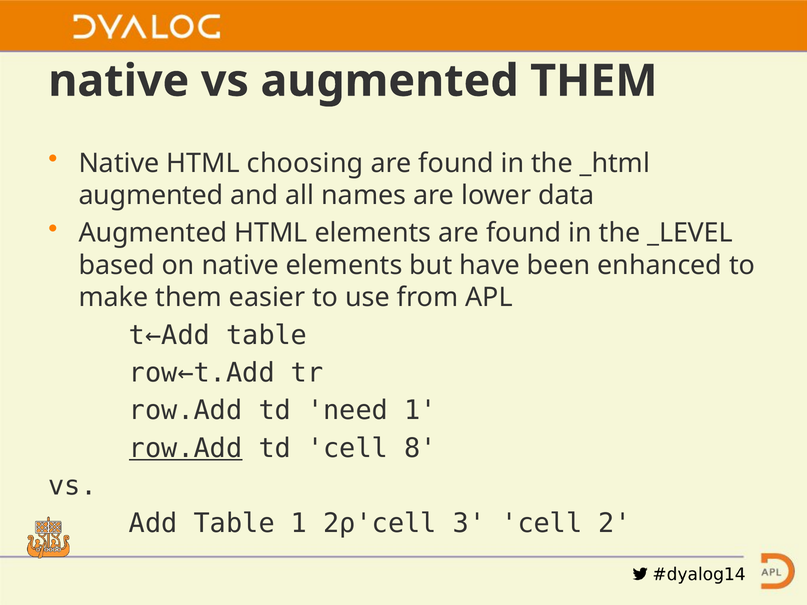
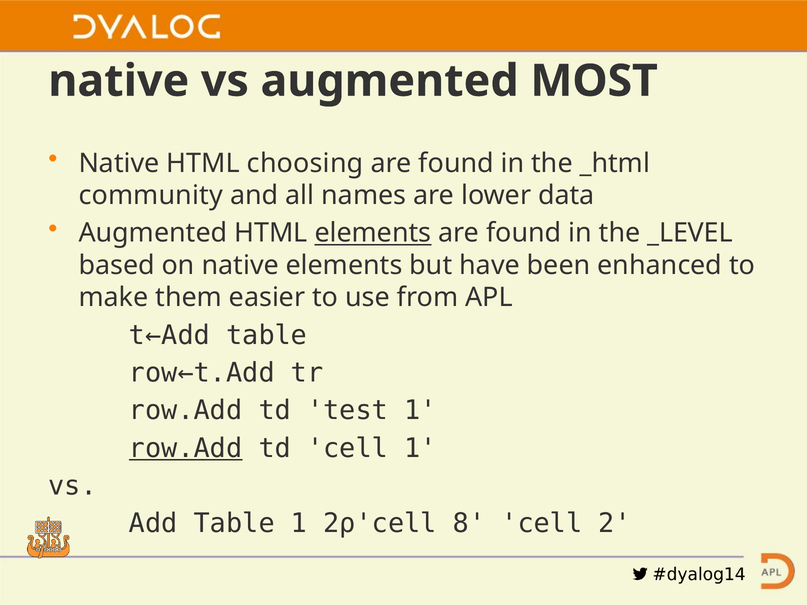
augmented THEM: THEM -> MOST (594, 81)
augmented: augmented -> community (151, 196)
elements underline: none -> present (373, 233)
need: need -> test (348, 411)
cell 8: 8 -> 1 (420, 448)
3: 3 -> 8 (469, 524)
